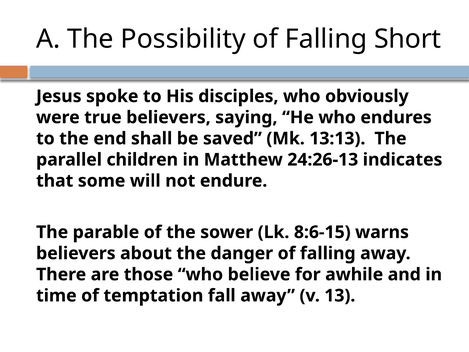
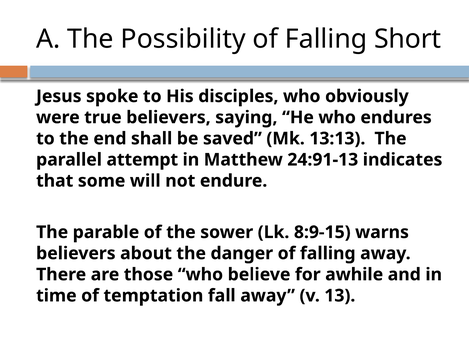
children: children -> attempt (142, 160)
24:26-13: 24:26-13 -> 24:91-13 (323, 160)
8:6-15: 8:6-15 -> 8:9-15 (322, 232)
